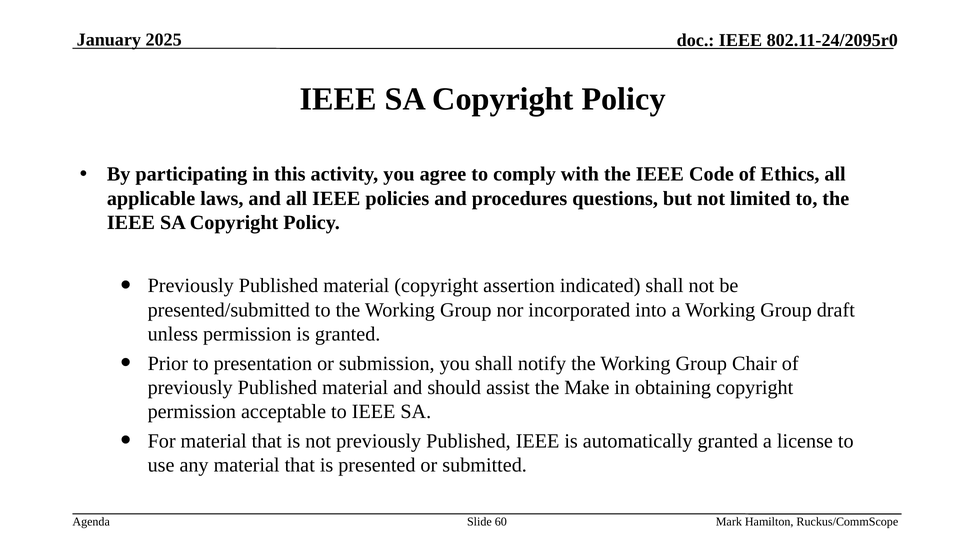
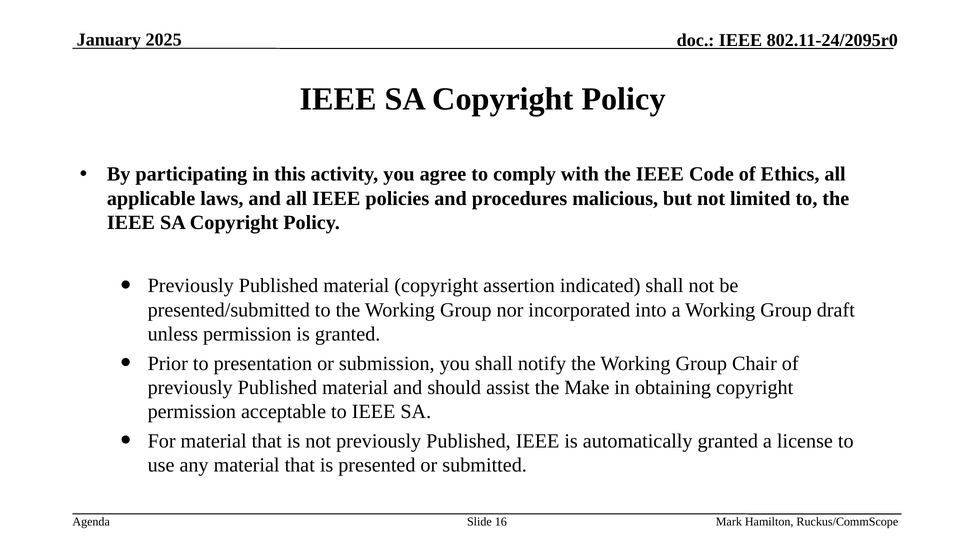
questions: questions -> malicious (615, 198)
60: 60 -> 16 (501, 521)
